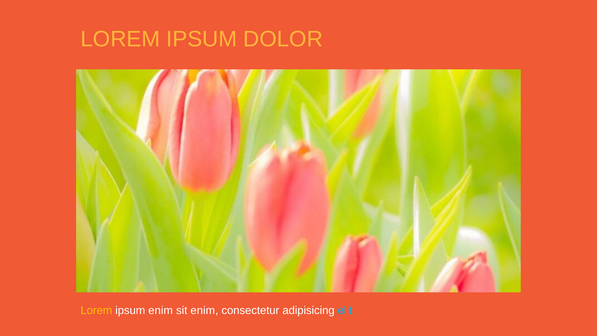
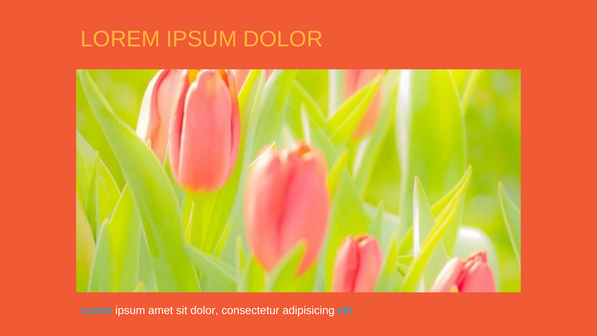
Lorem colour: yellow -> light blue (96, 310)
ipsum enim: enim -> amet (161, 310)
sit enim: enim -> dolor (204, 310)
